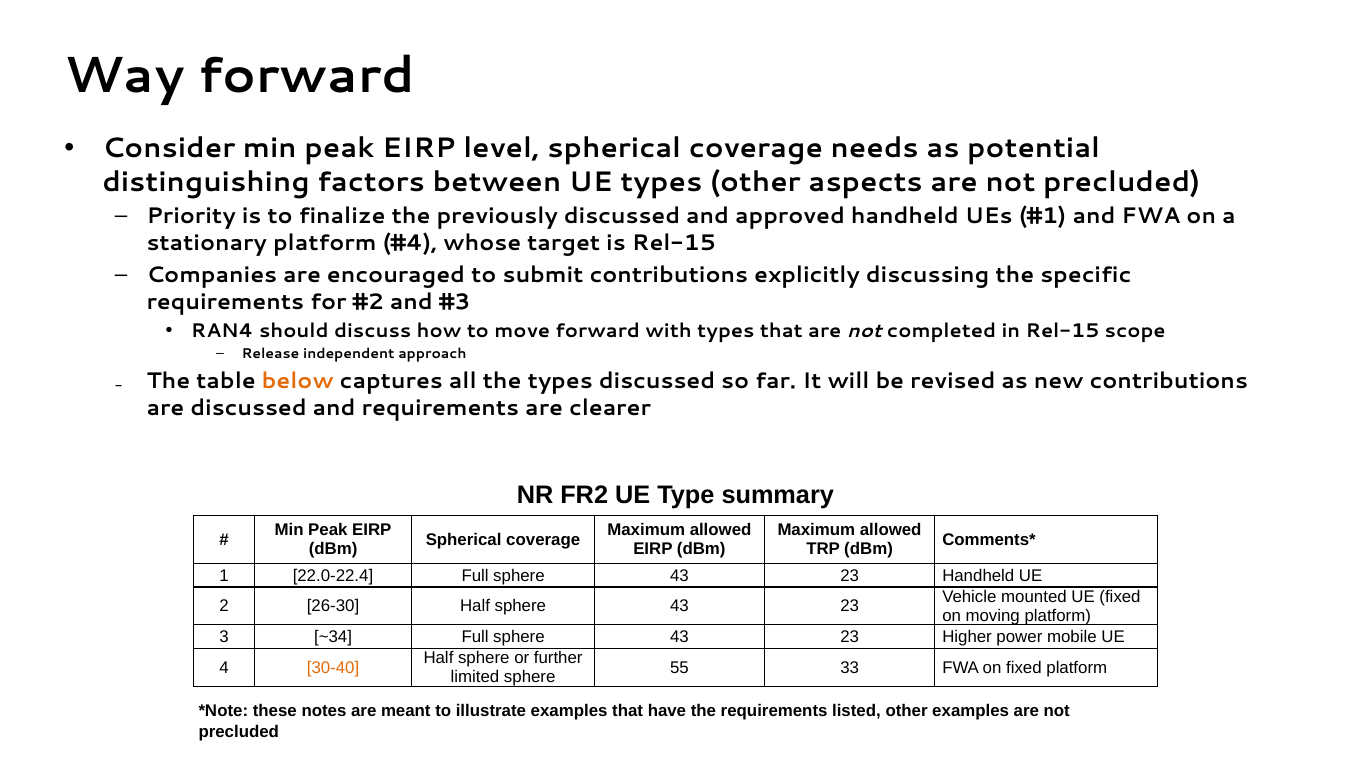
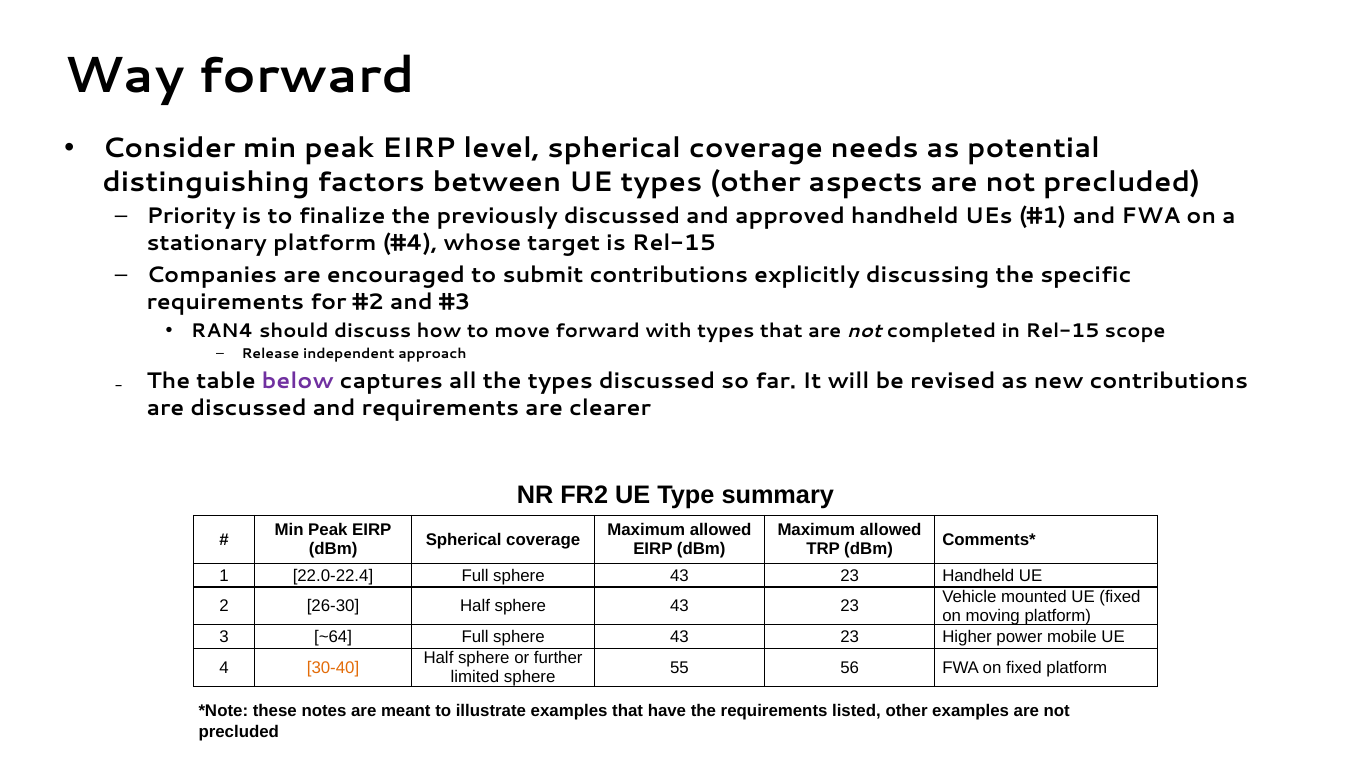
below colour: orange -> purple (298, 381)
~34: ~34 -> ~64 (333, 637)
33: 33 -> 56 (850, 668)
